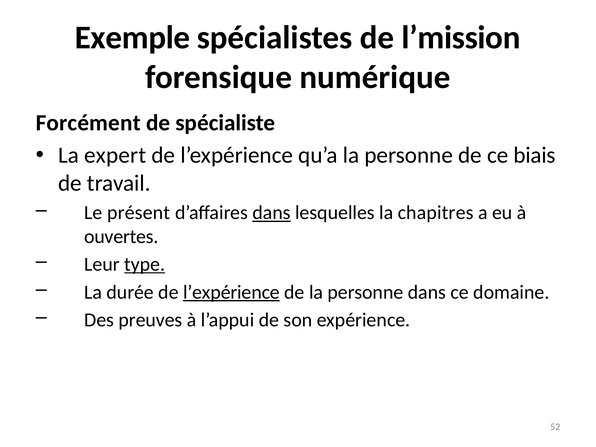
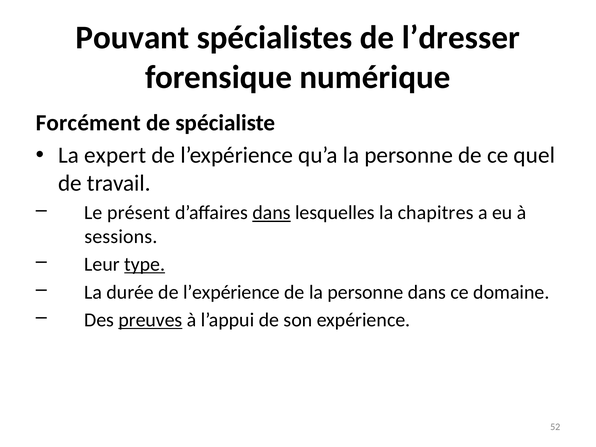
Exemple: Exemple -> Pouvant (132, 38)
l’mission: l’mission -> l’dresser (461, 38)
biais: biais -> quel (534, 155)
ouvertes: ouvertes -> sessions (121, 237)
l’expérience underline: present -> none (231, 292)
preuves underline: none -> present (150, 320)
